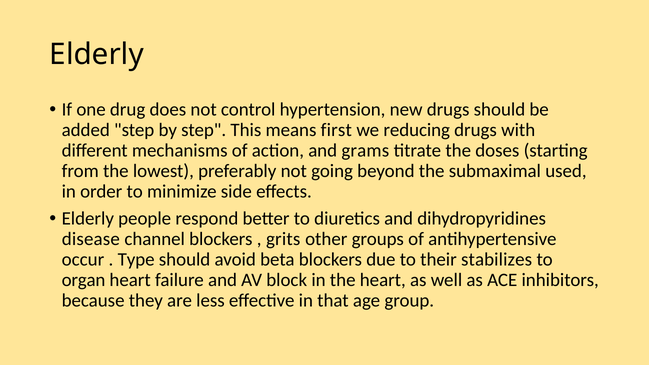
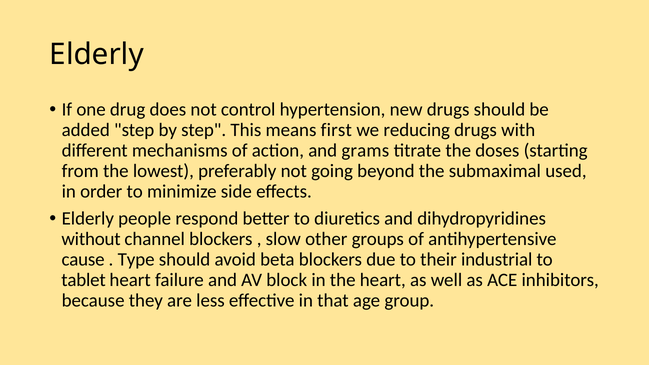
disease: disease -> without (91, 239)
grits: grits -> slow (283, 239)
occur: occur -> cause (83, 260)
stabilizes: stabilizes -> industrial (497, 260)
organ: organ -> tablet (84, 280)
